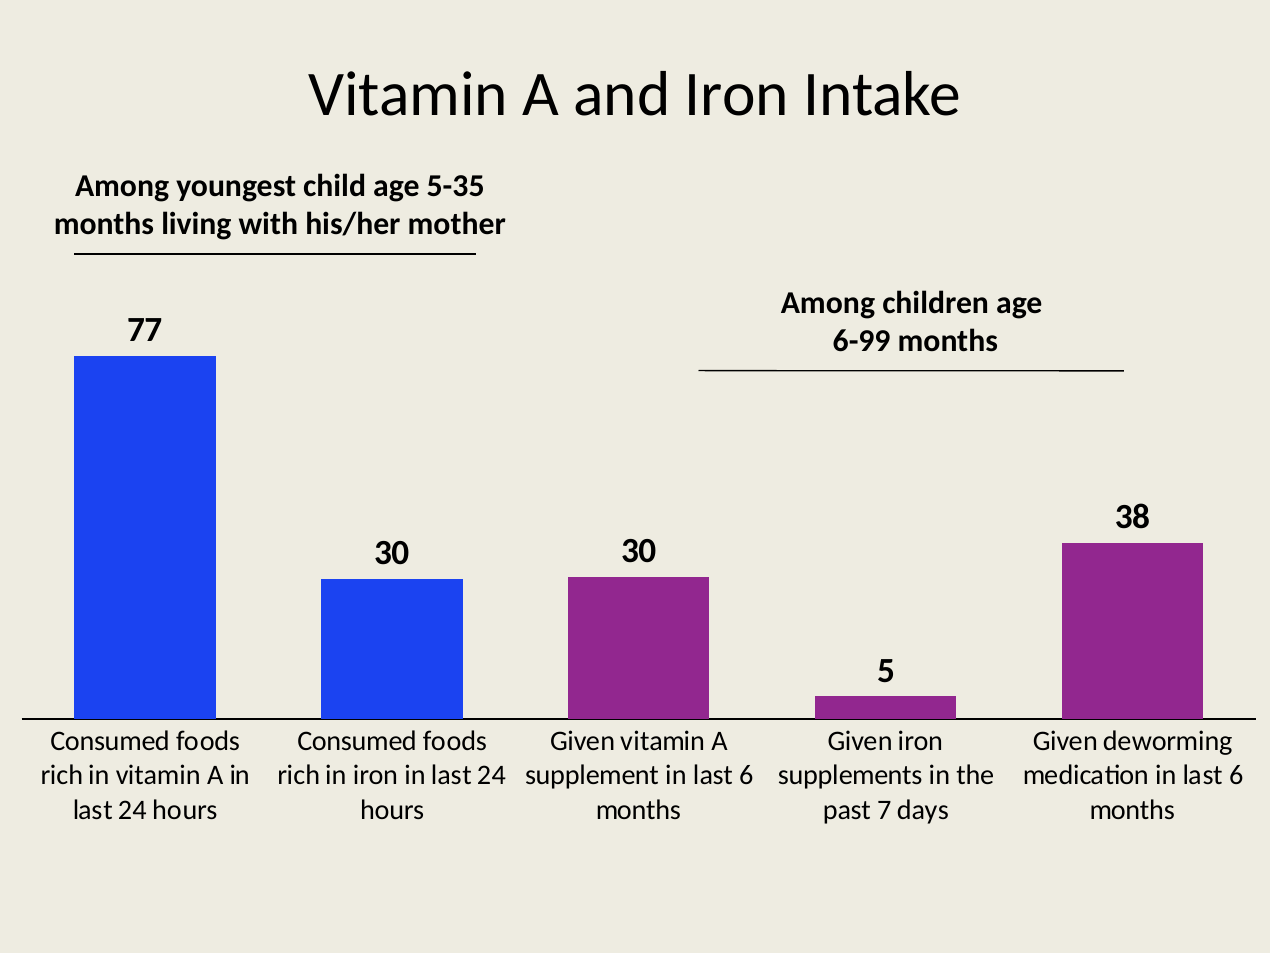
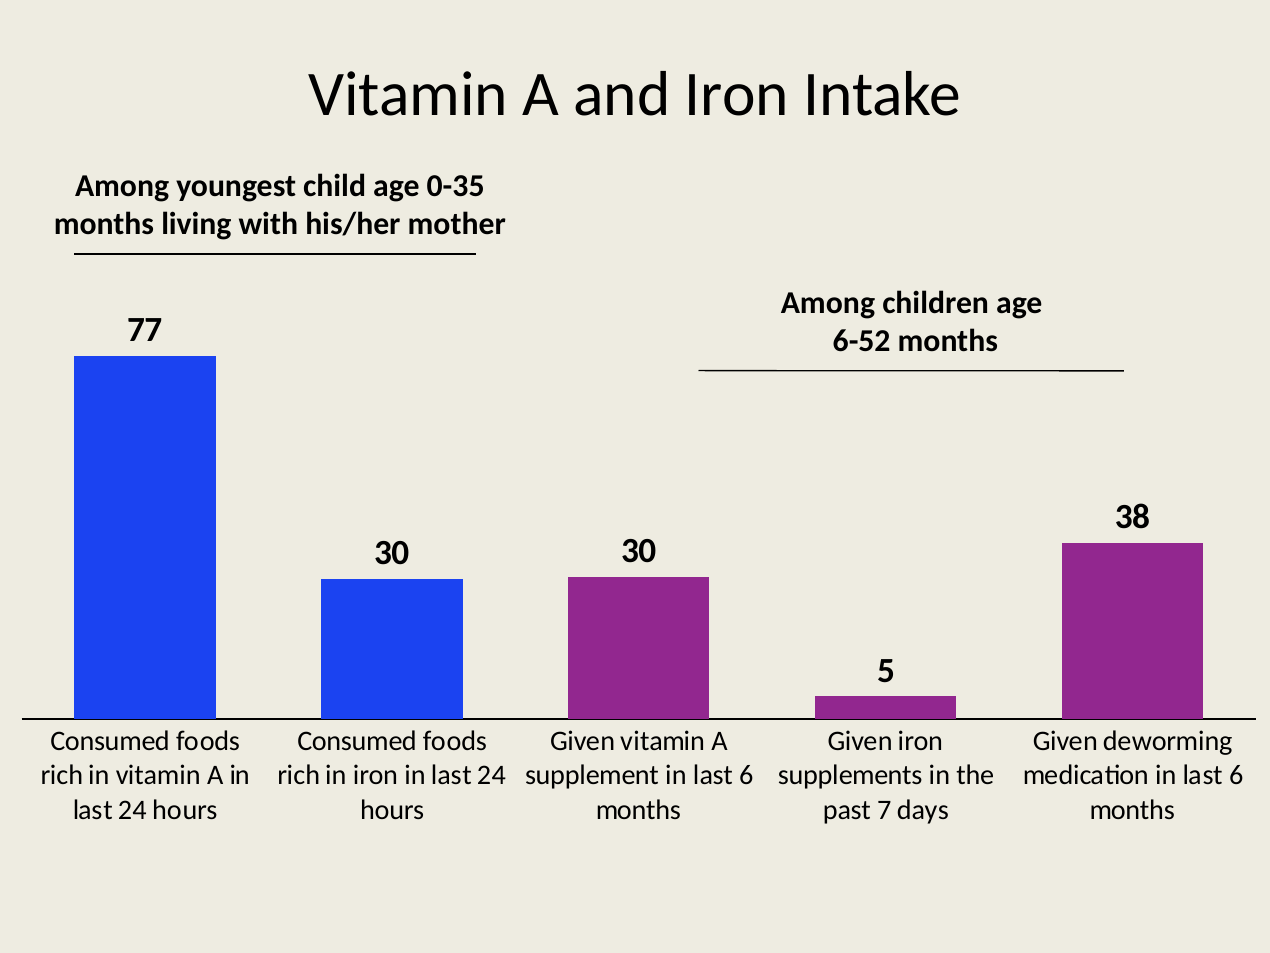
5-35: 5-35 -> 0-35 (456, 186)
6-99: 6-99 -> 6-52 (862, 341)
